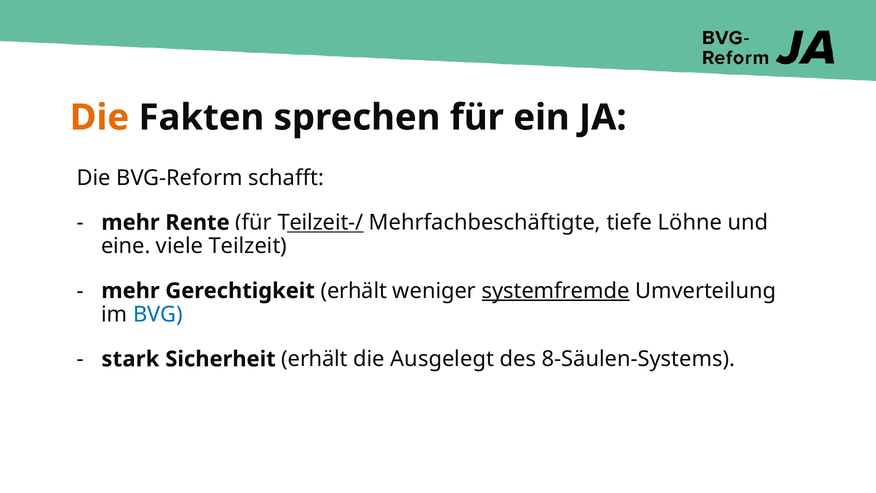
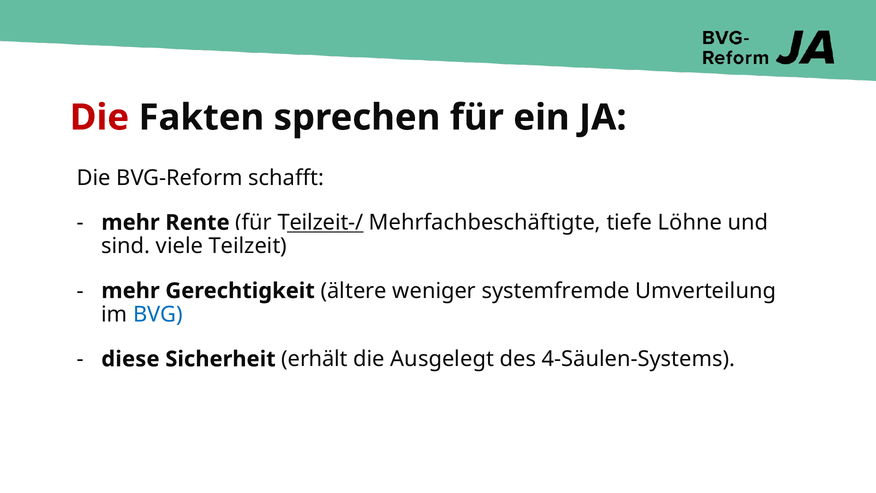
Die colour: orange -> red (99, 117)
eine: eine -> sind (126, 246)
Gerechtigkeit erhält: erhält -> ältere (354, 291)
systemfremde underline: present -> none (556, 291)
stark: stark -> diese (130, 359)
8-Säulen-Systems: 8-Säulen-Systems -> 4-Säulen-Systems (638, 359)
